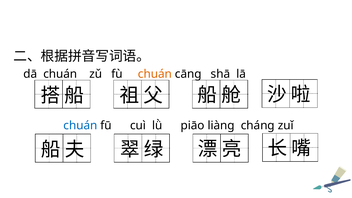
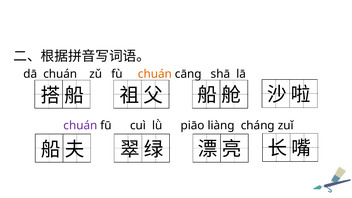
chuán colour: blue -> purple (80, 126)
